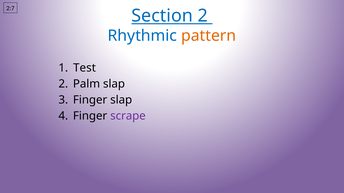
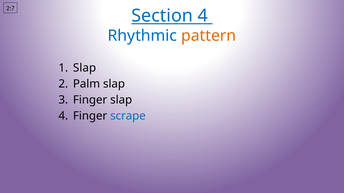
Section 2: 2 -> 4 (203, 16)
1 Test: Test -> Slap (85, 68)
scrape colour: purple -> blue (128, 116)
